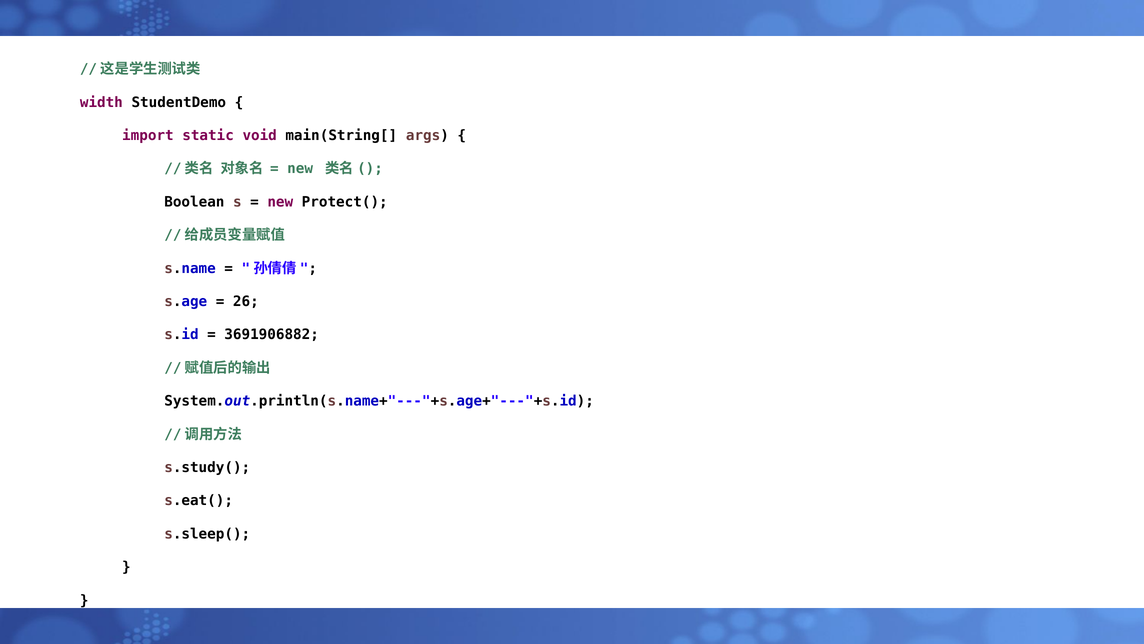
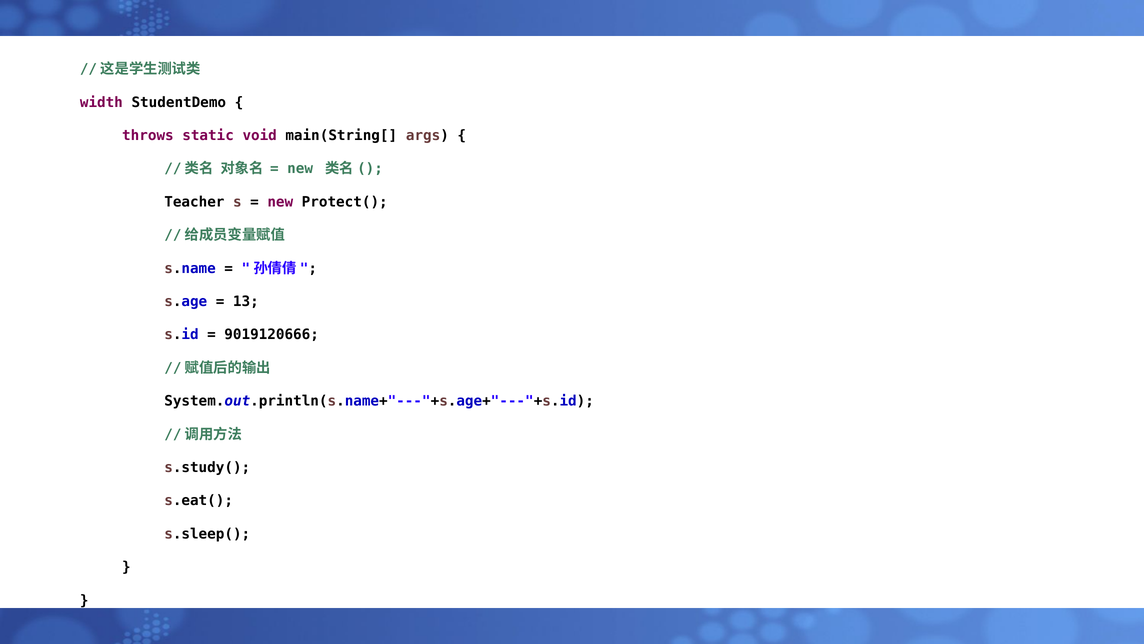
import: import -> throws (148, 135)
Boolean: Boolean -> Teacher (194, 202)
26: 26 -> 13 (246, 301)
3691906882: 3691906882 -> 9019120666 (272, 334)
